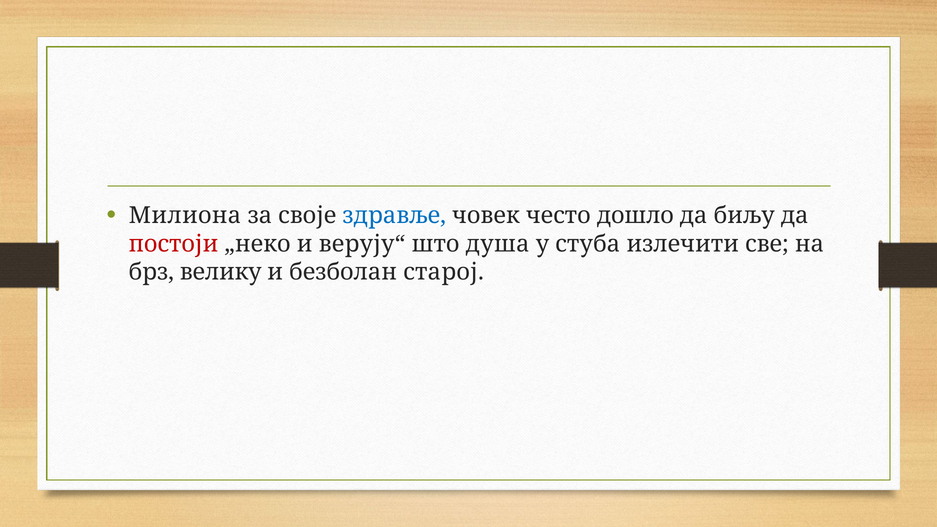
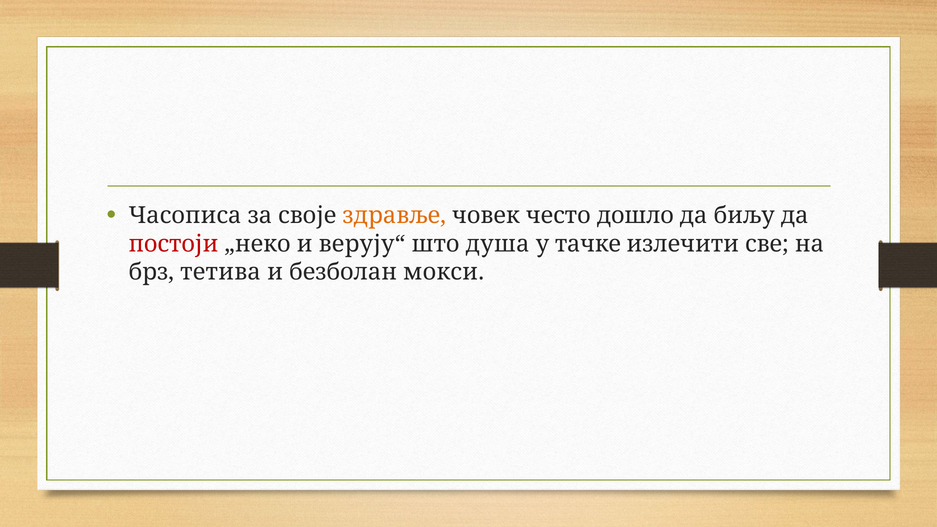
Милиона: Милиона -> Часописа (185, 216)
здравље colour: blue -> orange (394, 216)
стуба: стуба -> тачке (588, 244)
велику: велику -> тетива (220, 272)
старој: старој -> мокси (444, 272)
